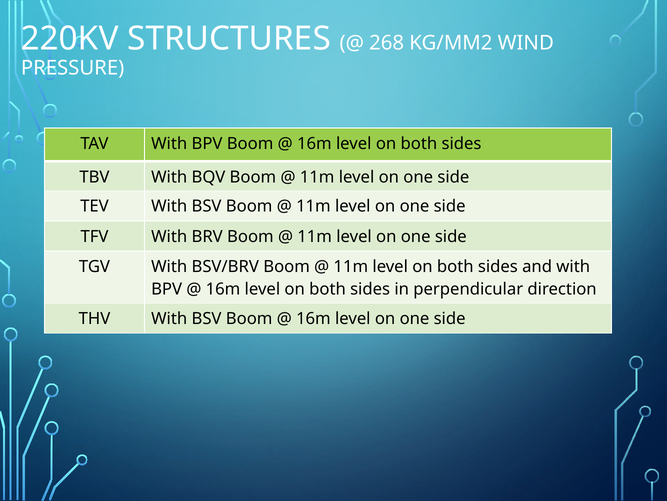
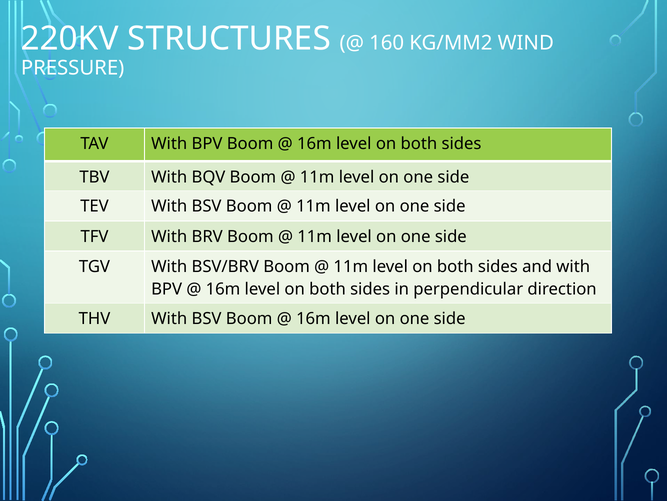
268: 268 -> 160 (387, 43)
